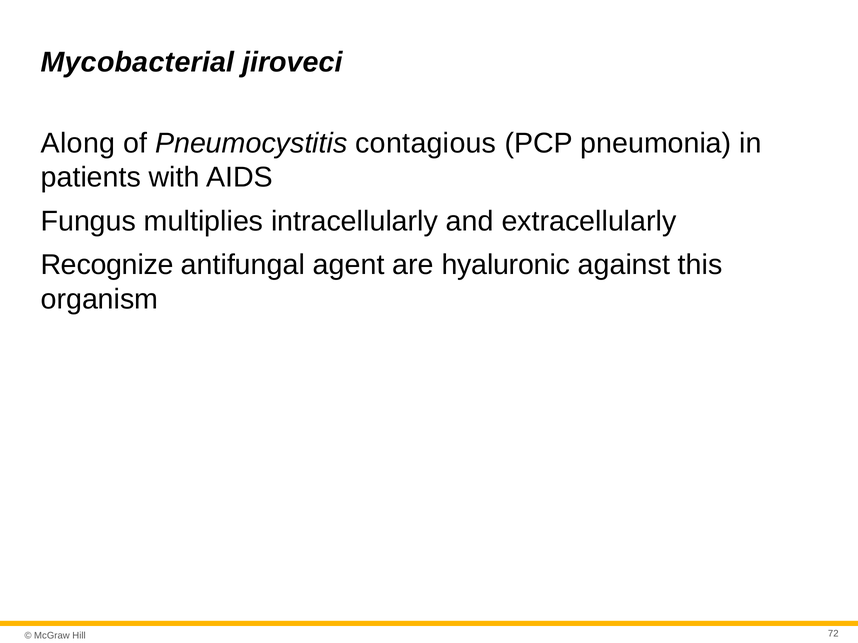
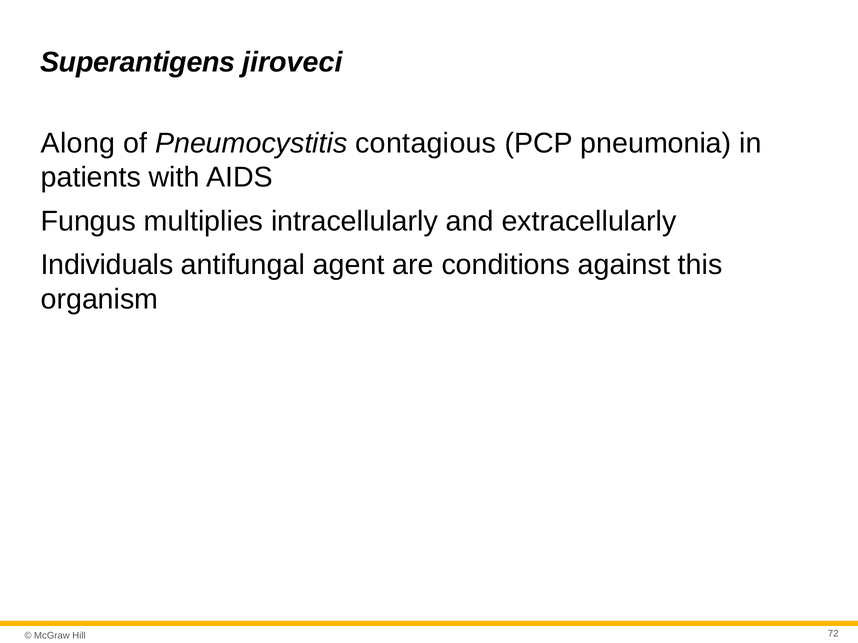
Mycobacterial: Mycobacterial -> Superantigens (138, 62)
Recognize: Recognize -> Individuals (107, 265)
hyaluronic: hyaluronic -> conditions (506, 265)
